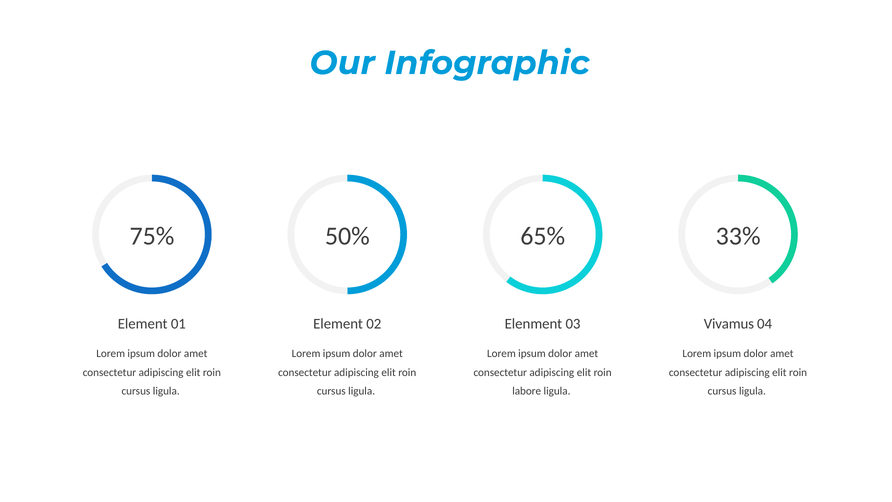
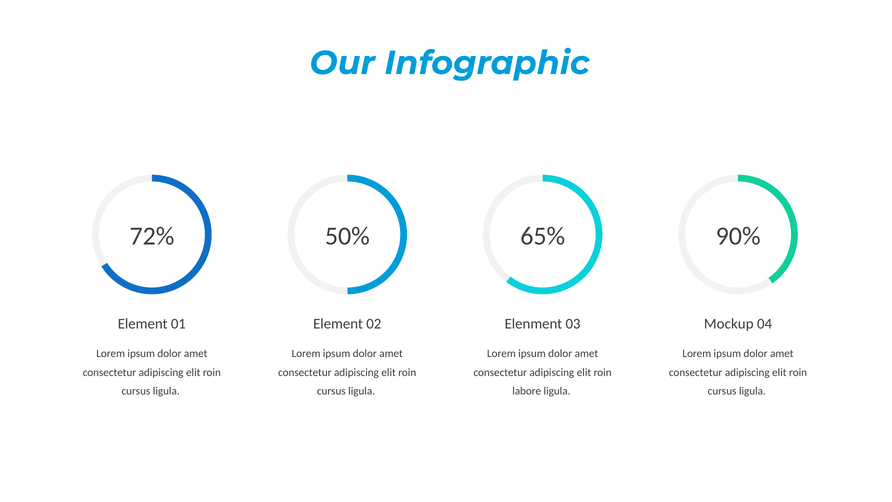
75%: 75% -> 72% (152, 236)
33%: 33% -> 90% (738, 236)
Vivamus: Vivamus -> Mockup (729, 324)
